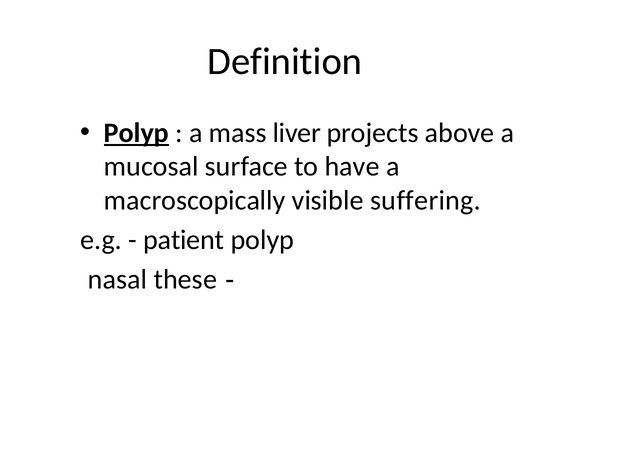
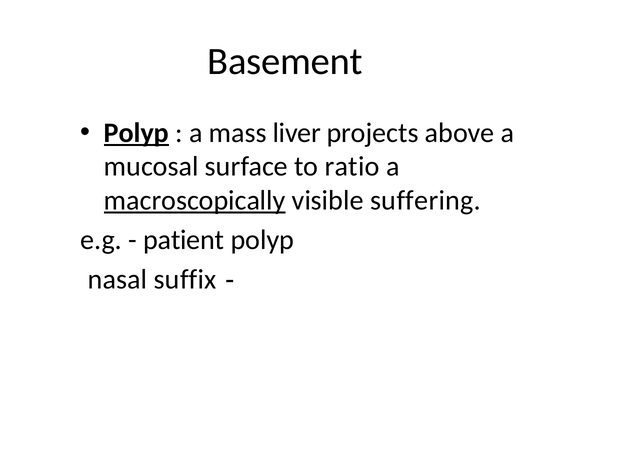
Definition: Definition -> Basement (285, 61)
have: have -> ratio (352, 167)
macroscopically underline: none -> present (195, 200)
these: these -> suffix (185, 279)
